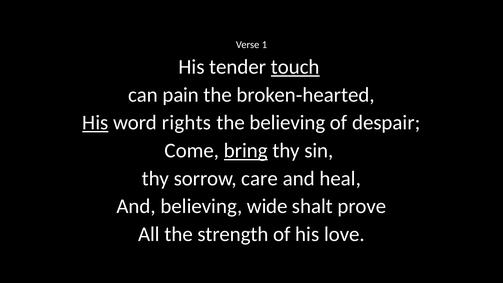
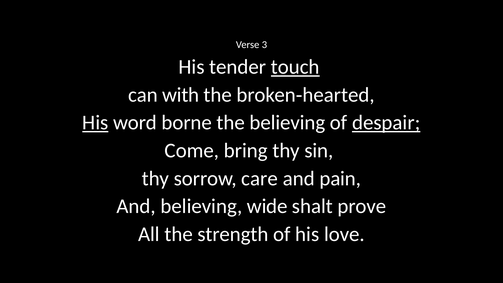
1: 1 -> 3 (264, 45)
pain: pain -> with (181, 95)
rights: rights -> borne (187, 123)
despair underline: none -> present (386, 123)
bring underline: present -> none (246, 151)
heal: heal -> pain (340, 178)
